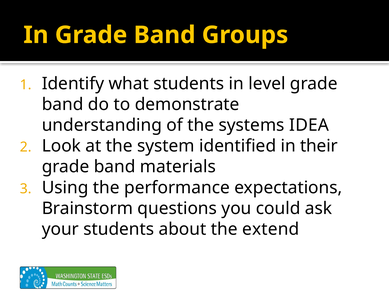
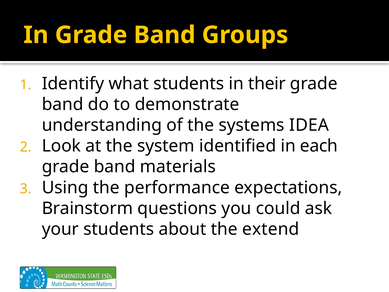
level: level -> their (267, 84)
their: their -> each (319, 146)
